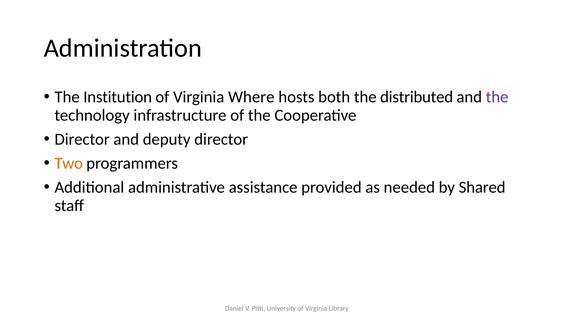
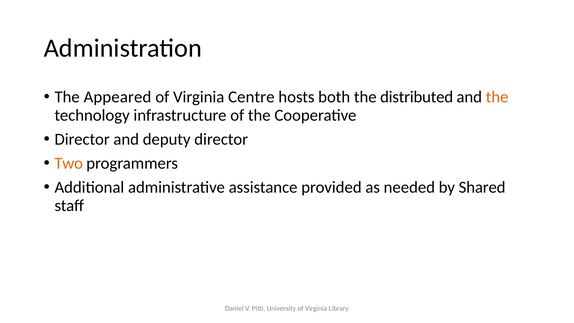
Institution: Institution -> Appeared (117, 97)
Where: Where -> Centre (251, 97)
the colour: purple -> orange (497, 97)
